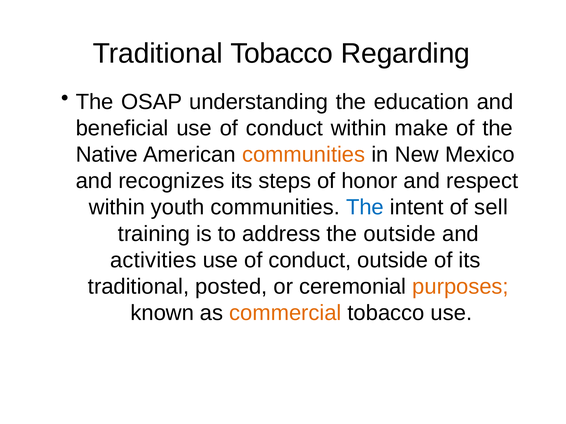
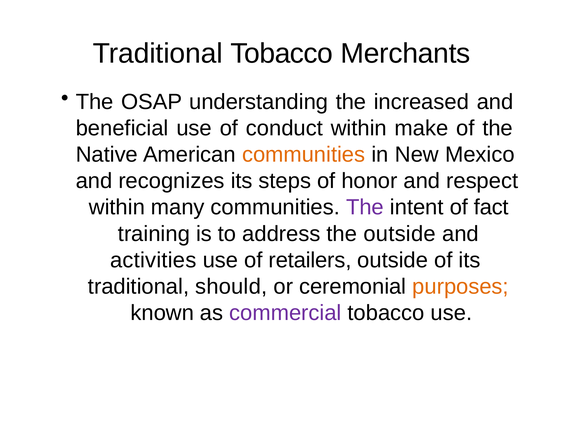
Regarding: Regarding -> Merchants (405, 54)
education: education -> increased (421, 102)
youth: youth -> many (178, 208)
The colour: blue -> purple (365, 208)
sell: sell -> fact (491, 208)
conduct: conduct -> retailers (310, 260)
posted: posted -> should (231, 287)
commercial colour: orange -> purple (285, 313)
